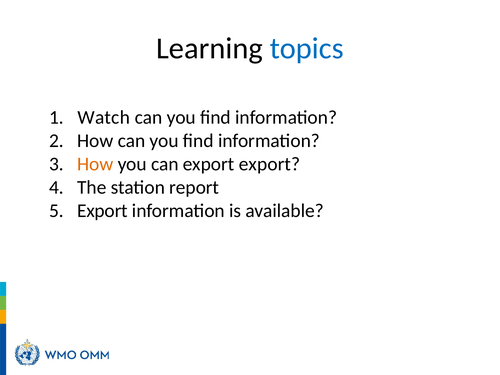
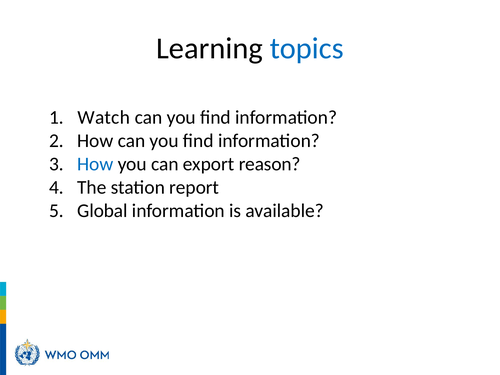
How colour: orange -> blue (95, 164)
export export: export -> reason (270, 164)
Export: Export -> Global (102, 211)
